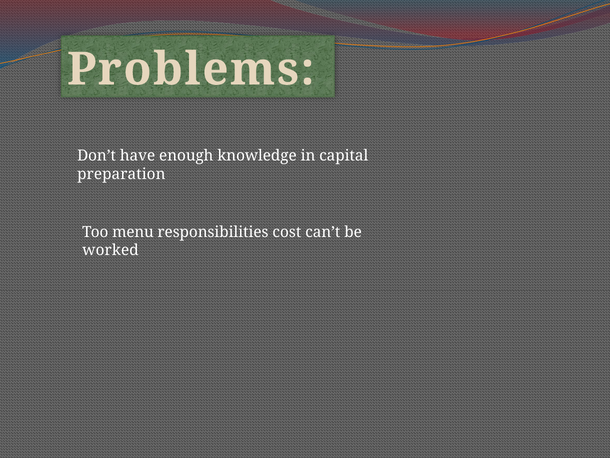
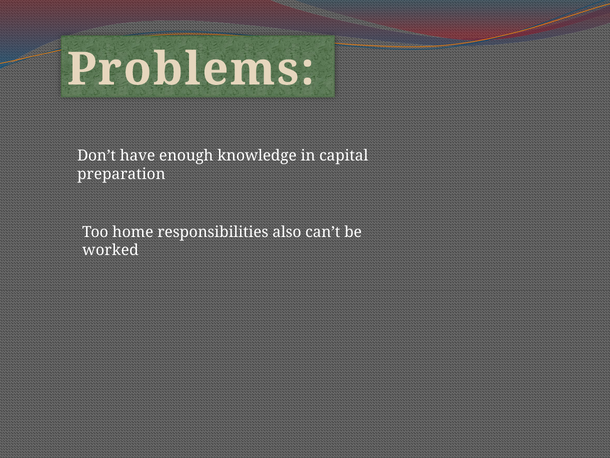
menu: menu -> home (133, 232)
cost: cost -> also (287, 232)
